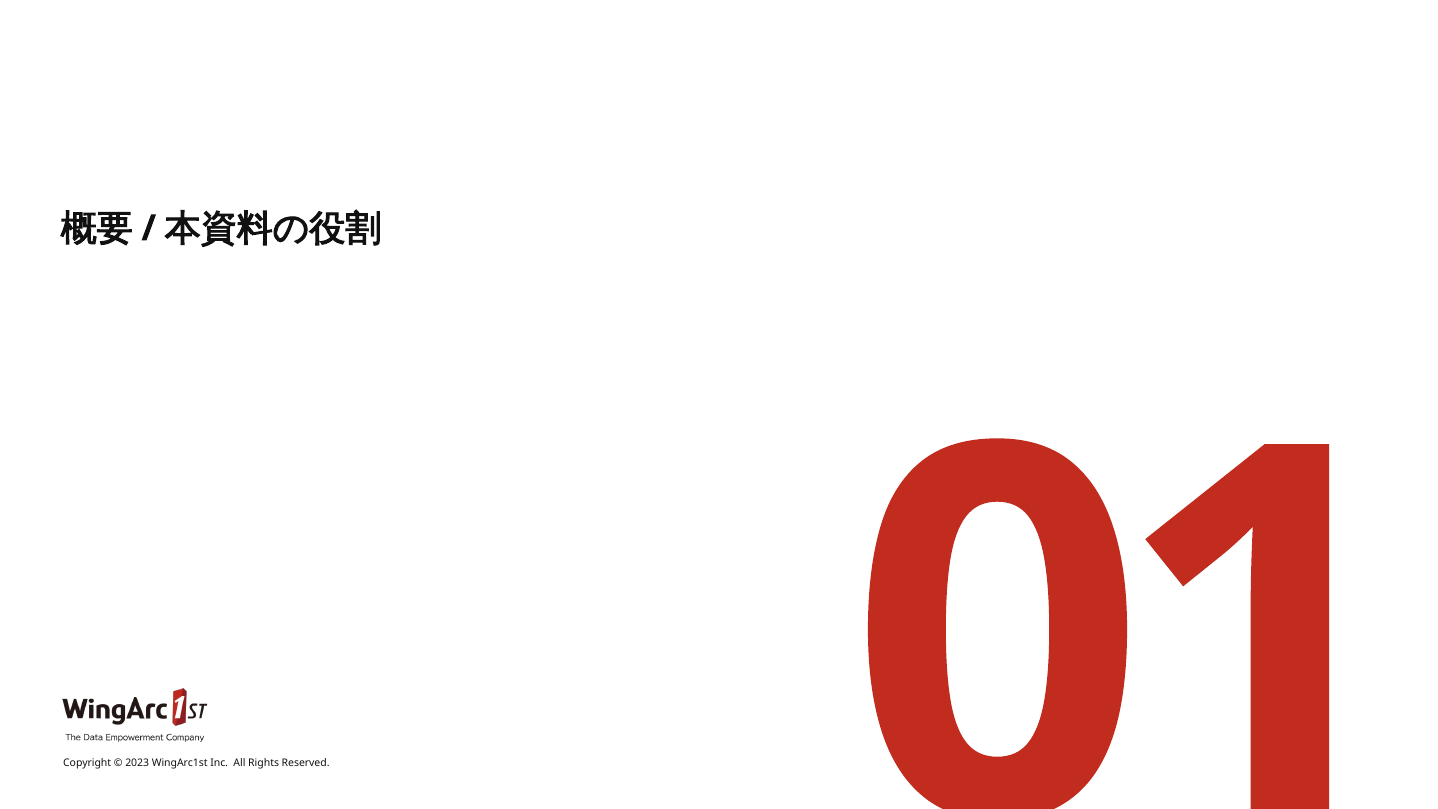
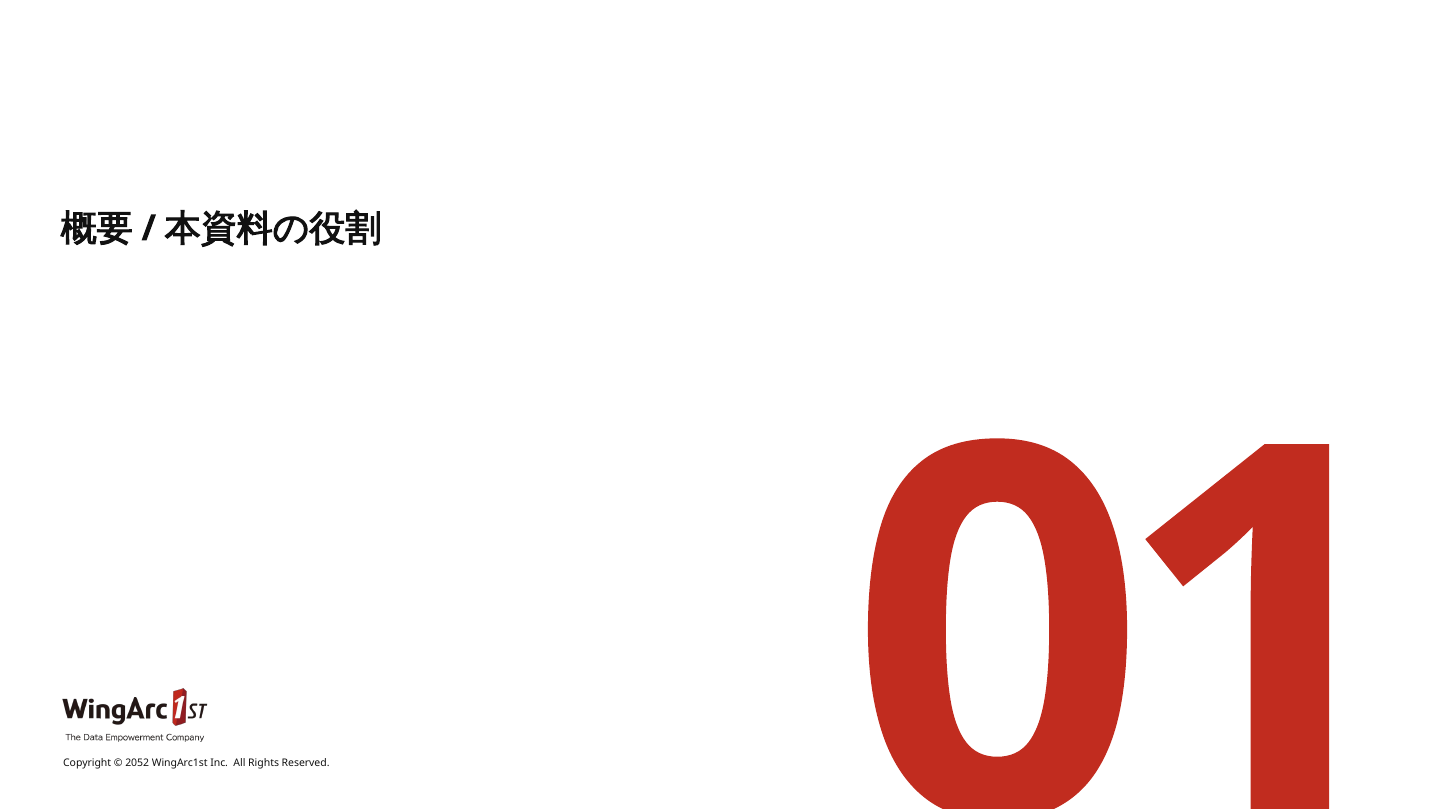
2023: 2023 -> 2052 (137, 763)
